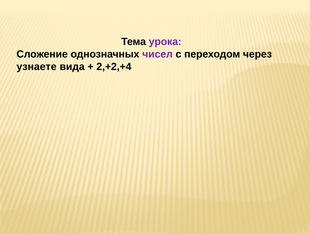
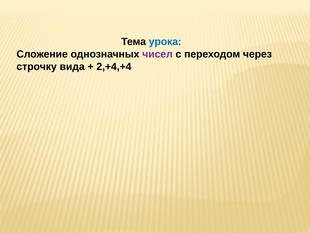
урока colour: purple -> blue (165, 42)
узнаете: узнаете -> строчку (37, 66)
2,+2,+4: 2,+2,+4 -> 2,+4,+4 (114, 66)
